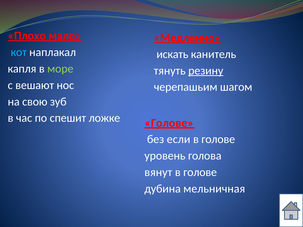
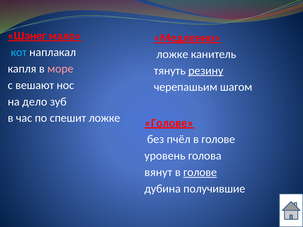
Плохо: Плохо -> Шанег (27, 36)
искать: искать -> ложке (172, 54)
море colour: light green -> pink (60, 69)
свою: свою -> дело (35, 102)
если: если -> пчёл (179, 140)
голове underline: none -> present (200, 173)
мельничная: мельничная -> получившие (214, 189)
